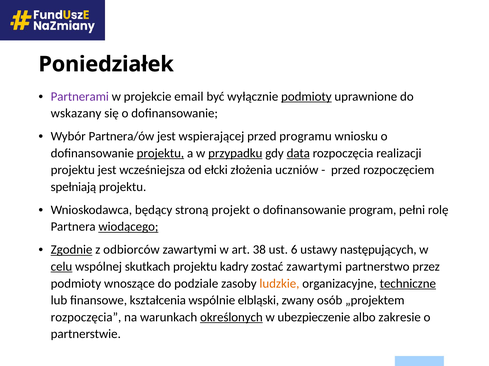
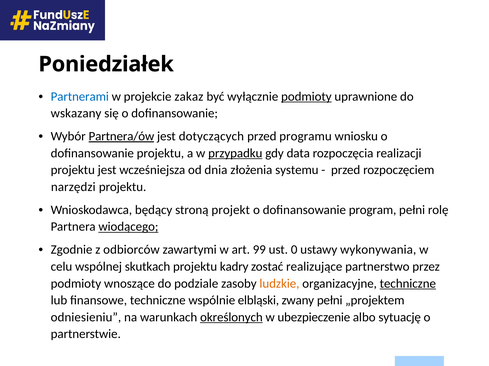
Partnerami colour: purple -> blue (80, 97)
email: email -> zakaz (189, 97)
Partnera/ów underline: none -> present (121, 137)
wspierającej: wspierającej -> dotyczących (211, 137)
projektu underline: present -> none (160, 153)
data underline: present -> none (298, 153)
ełcki: ełcki -> dnia (216, 170)
uczniów: uczniów -> systemu (297, 170)
spełniają: spełniają -> narzędzi (73, 187)
Zgodnie underline: present -> none (72, 250)
38: 38 -> 99 (259, 250)
6: 6 -> 0 (294, 250)
następujących: następujących -> wykonywania (378, 250)
celu underline: present -> none (61, 267)
zostać zawartymi: zawartymi -> realizujące (314, 267)
finansowe kształcenia: kształcenia -> techniczne (158, 301)
zwany osób: osób -> pełni (330, 301)
rozpoczęcia: rozpoczęcia -> odniesieniu (86, 318)
zakresie: zakresie -> sytuację (400, 318)
